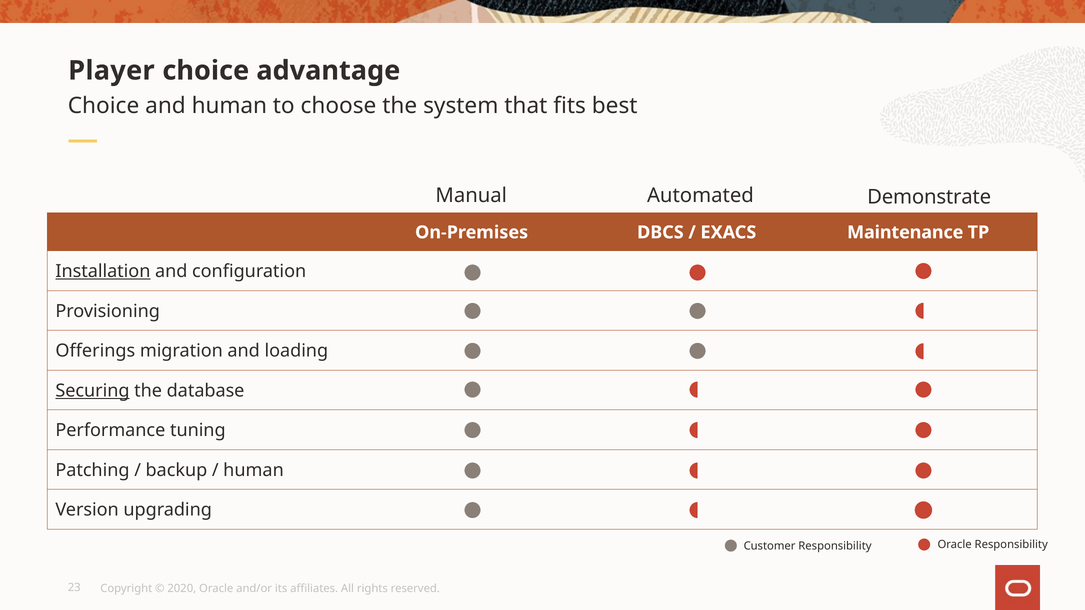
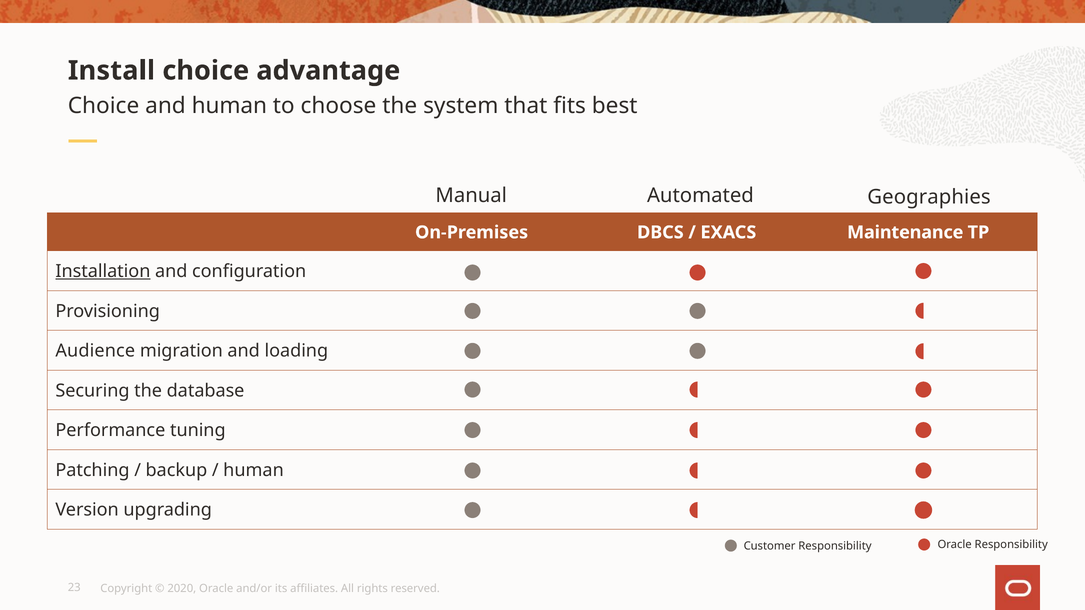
Player: Player -> Install (111, 71)
Demonstrate: Demonstrate -> Geographies (929, 197)
Offerings: Offerings -> Audience (95, 351)
Securing underline: present -> none (92, 391)
